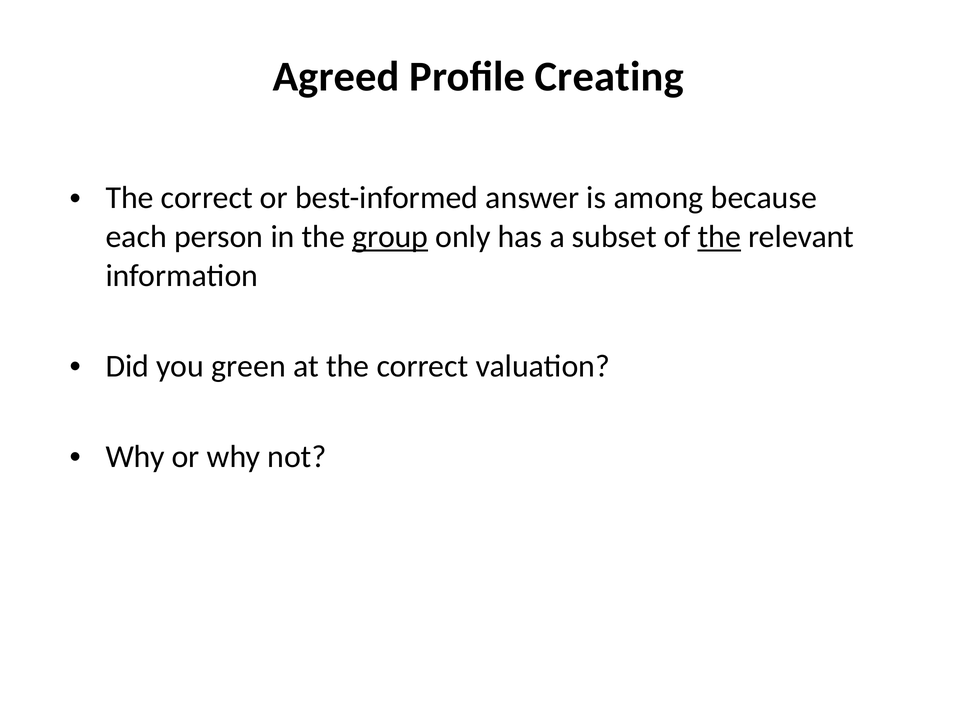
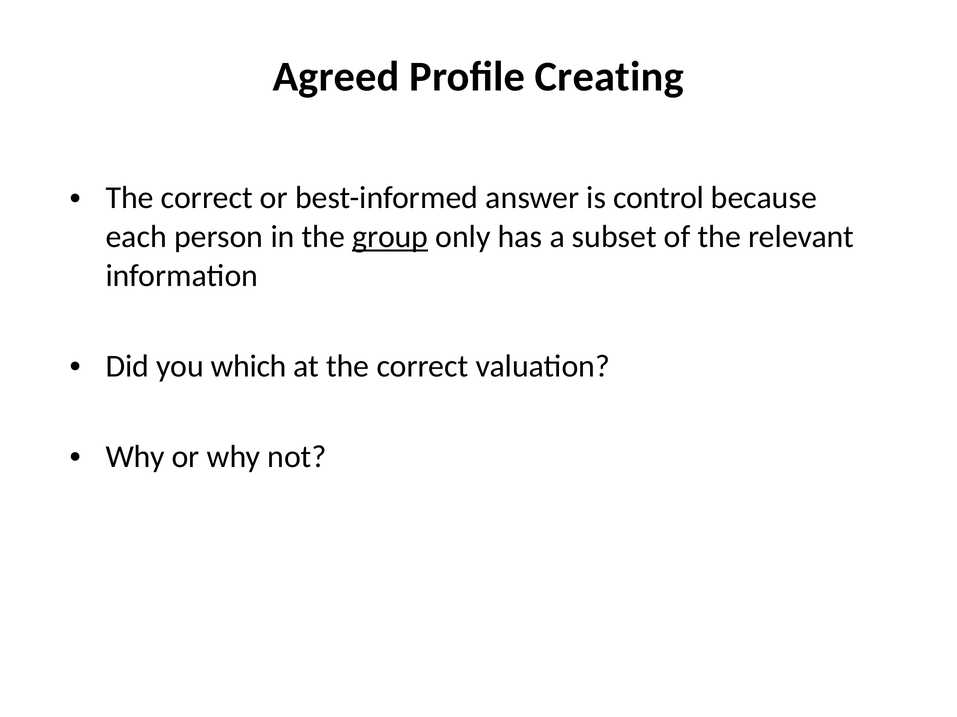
among: among -> control (659, 198)
the underline: present -> none (719, 237)
green: green -> which (249, 367)
